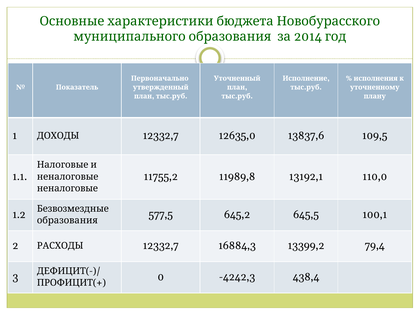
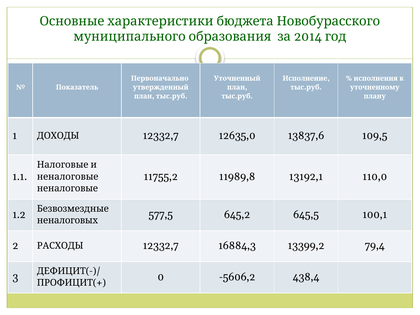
образования: образования -> неналоговых (67, 221)
-4242,3: -4242,3 -> -5606,2 (237, 277)
